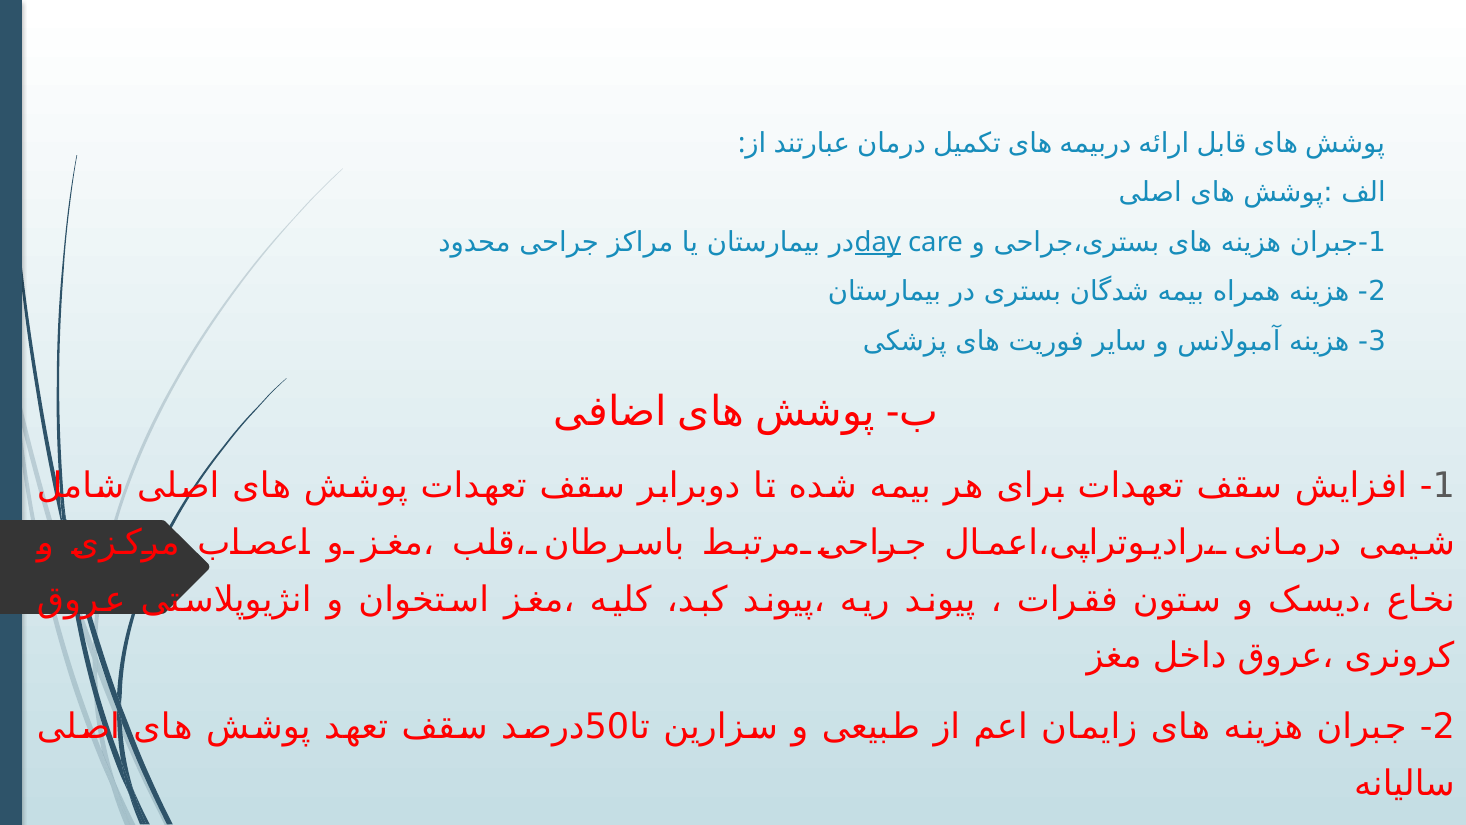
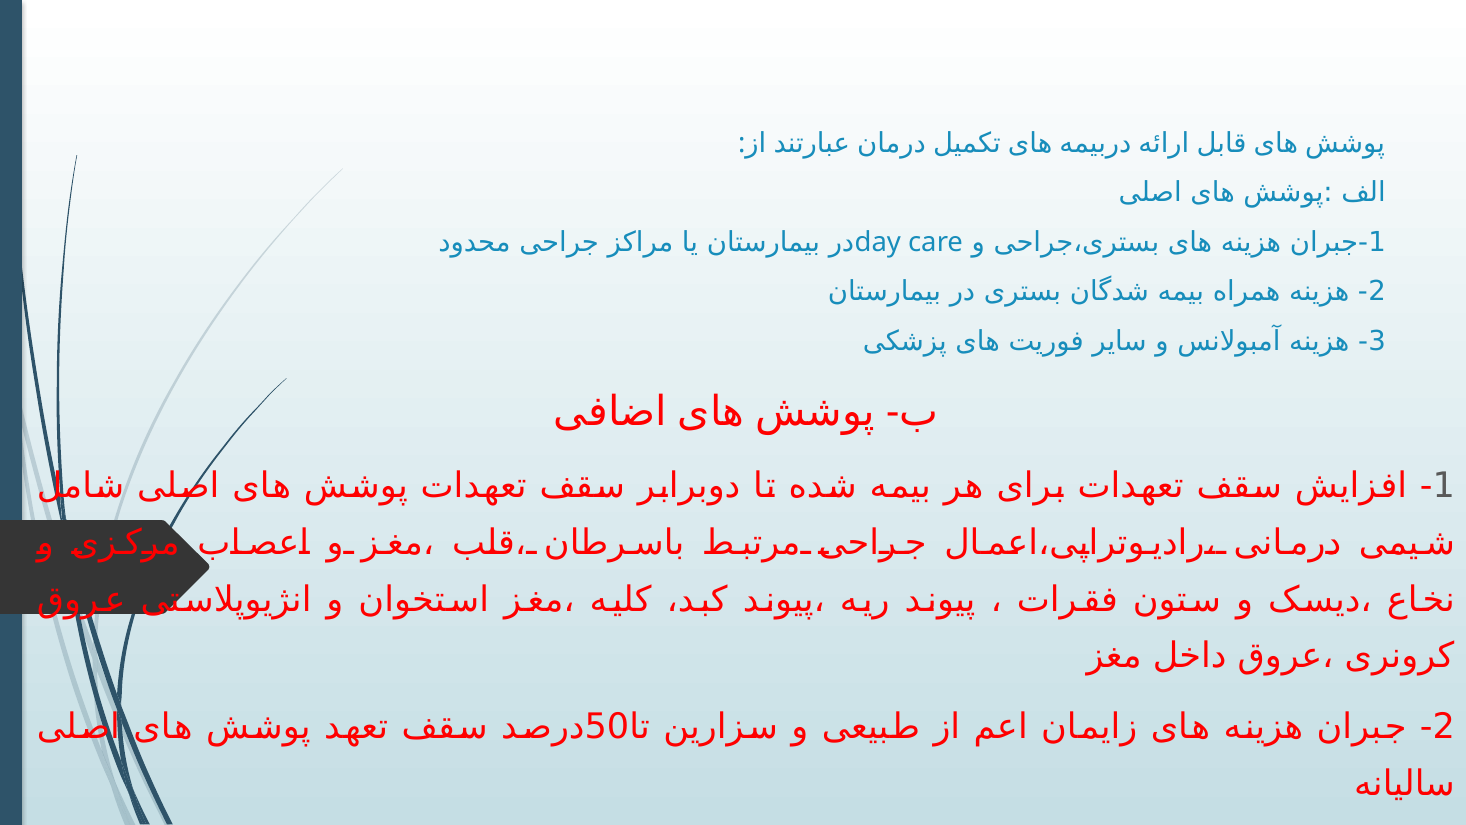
day underline: present -> none (878, 242)
